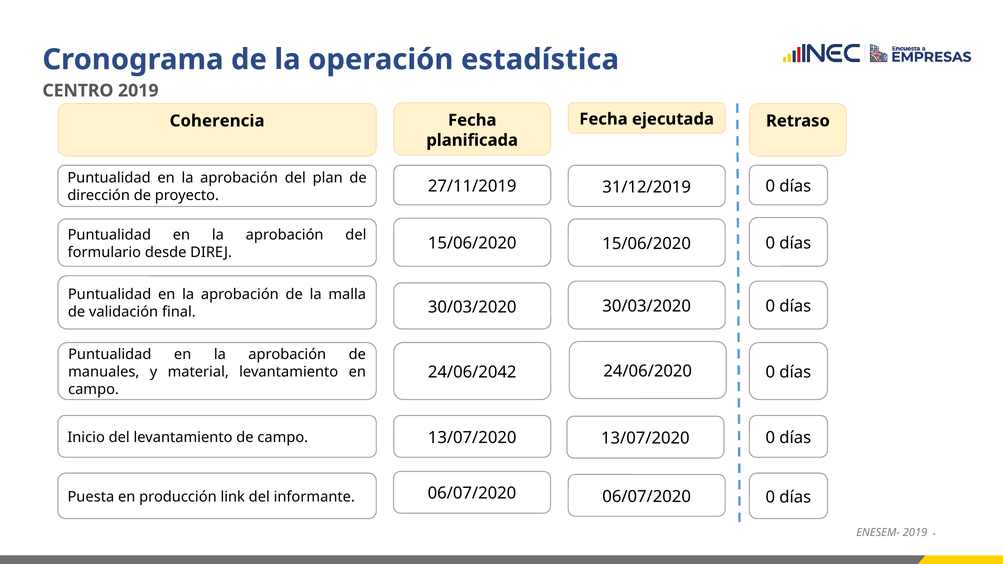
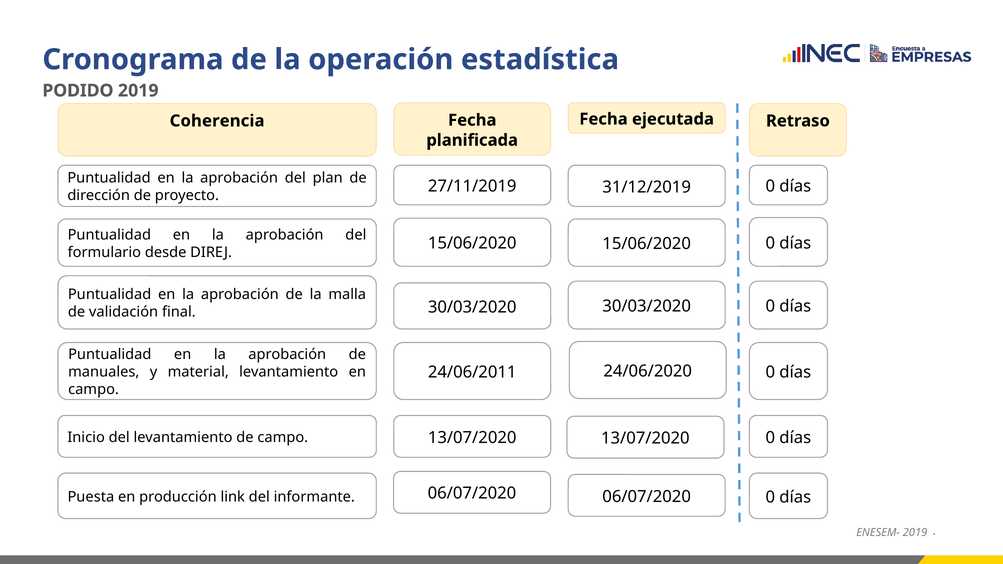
CENTRO: CENTRO -> PODIDO (78, 91)
24/06/2042: 24/06/2042 -> 24/06/2011 (472, 372)
